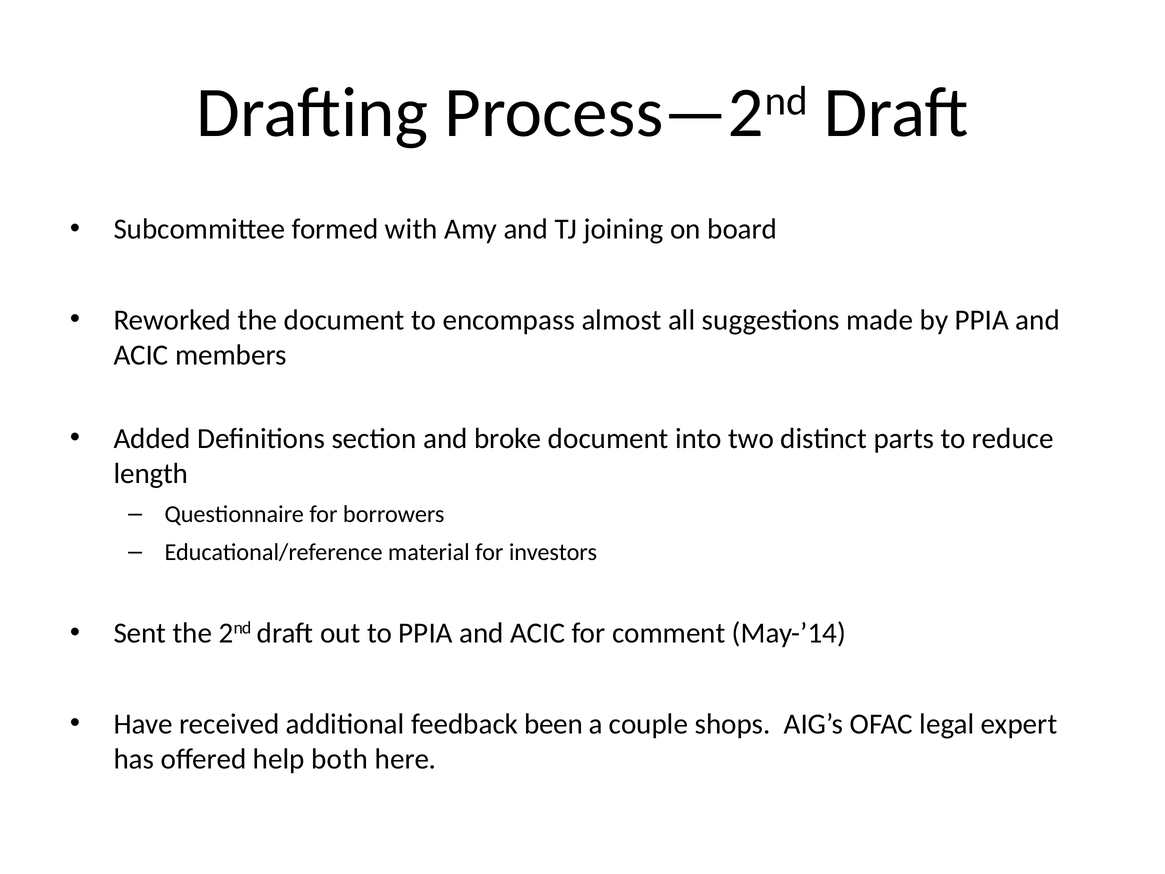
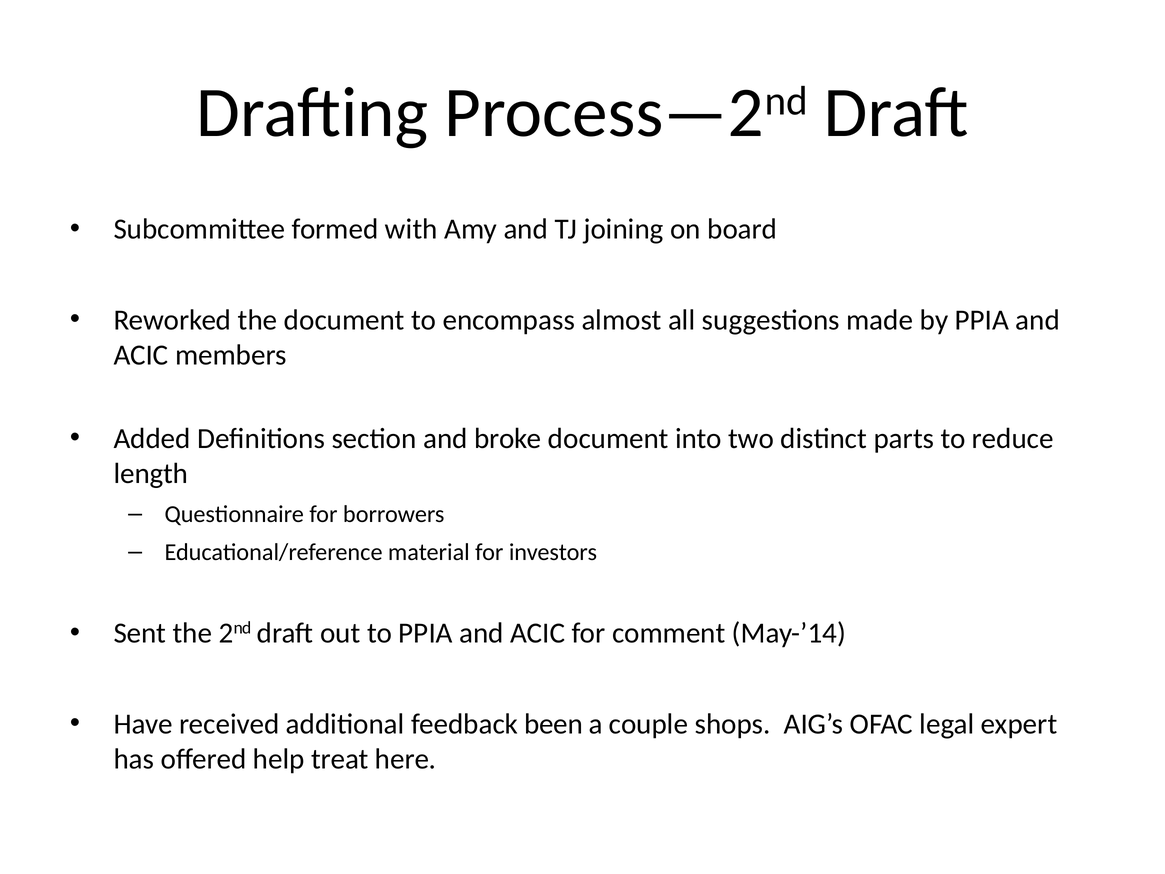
both: both -> treat (340, 759)
